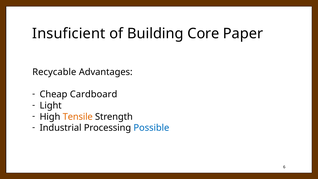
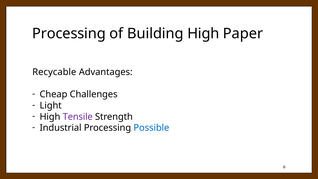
Insuficient: Insuficient -> Processing (69, 33)
Building Core: Core -> High (203, 33)
Cardboard: Cardboard -> Challenges (94, 94)
Tensile colour: orange -> purple (78, 117)
